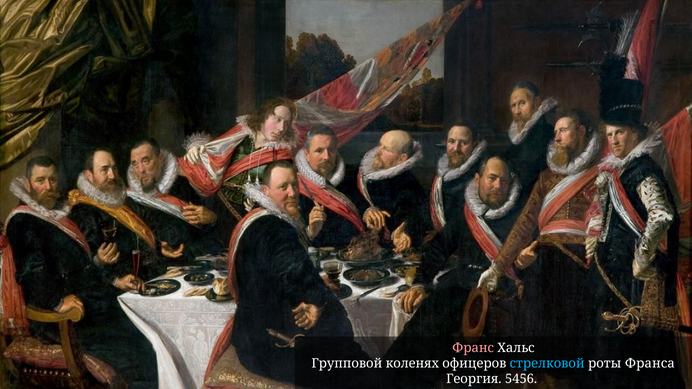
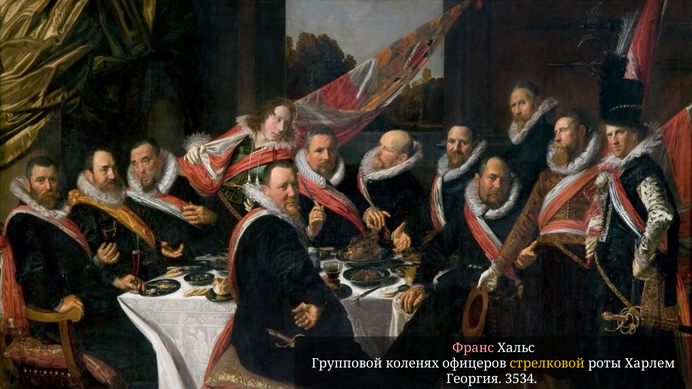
стрелковой colour: light blue -> yellow (547, 364)
роты Франса: Франса -> Харлем (650, 364)
5456: 5456 -> 3534 (521, 379)
